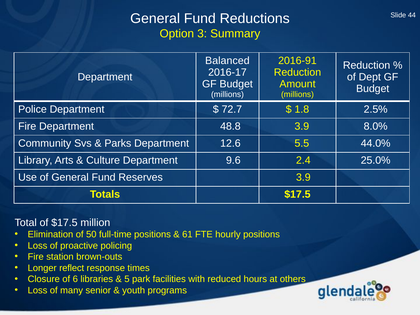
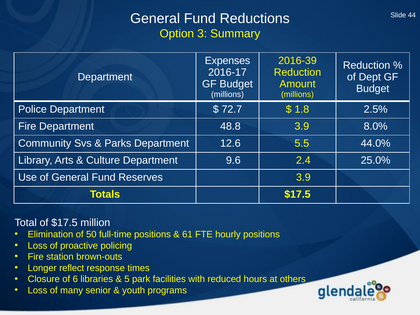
Balanced: Balanced -> Expenses (228, 61)
2016-91: 2016-91 -> 2016-39 (297, 61)
